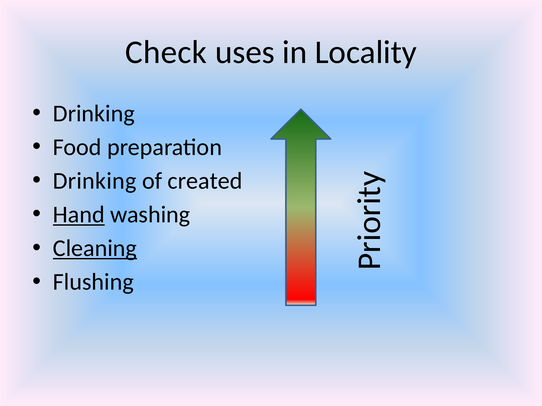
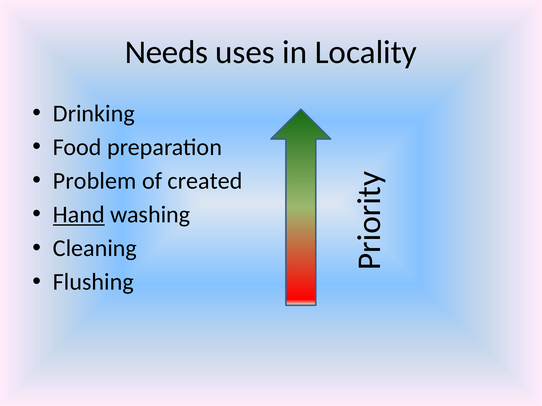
Check: Check -> Needs (166, 52)
Drinking: Drinking -> Problem (95, 181)
Cleaning underline: present -> none (95, 249)
